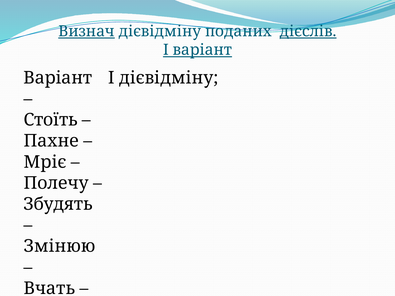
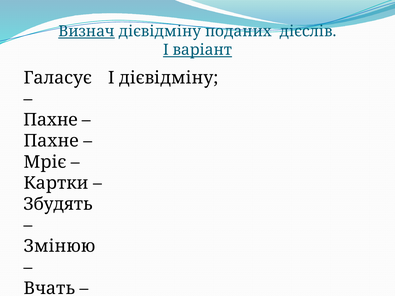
дієслів underline: present -> none (308, 31)
Варіант: Варіант -> Галасує (58, 78)
Стоїть: Стоїть -> Пахне (51, 120)
Полечу: Полечу -> Картки (56, 183)
